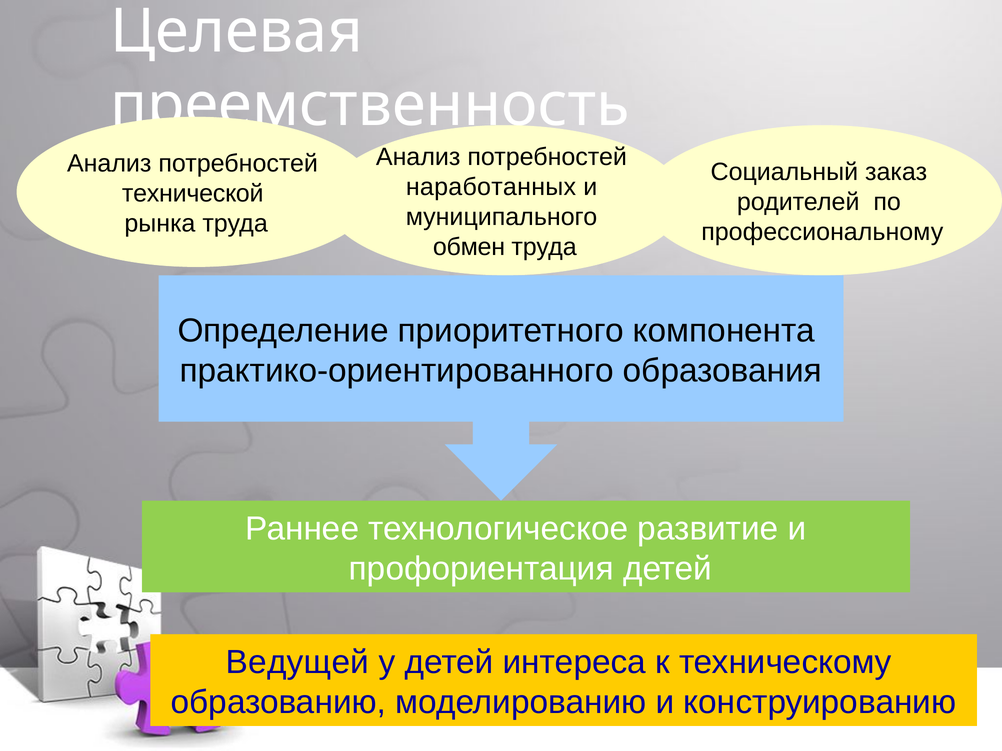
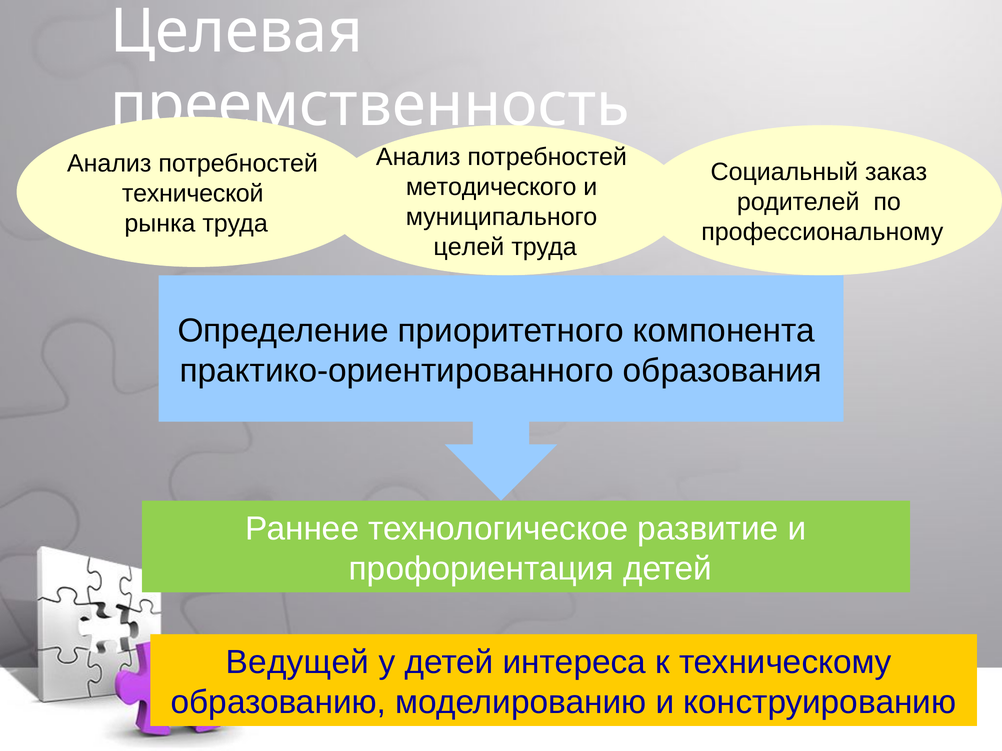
наработанных: наработанных -> методического (491, 187)
обмен: обмен -> целей (469, 247)
